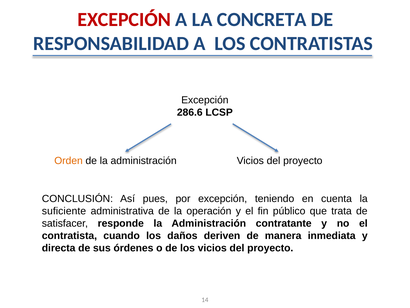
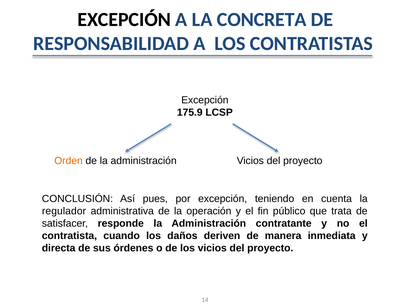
EXCEPCIÓN colour: red -> black (124, 20)
286.6: 286.6 -> 175.9 (190, 112)
suficiente: suficiente -> regulador (64, 211)
